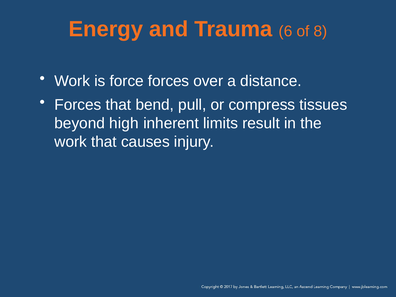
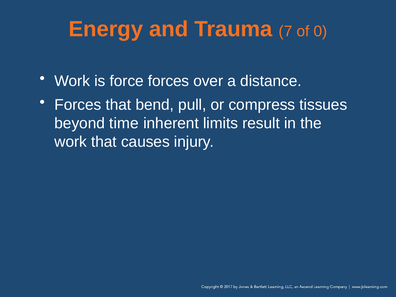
6: 6 -> 7 (286, 31)
8: 8 -> 0 (320, 31)
high: high -> time (124, 123)
